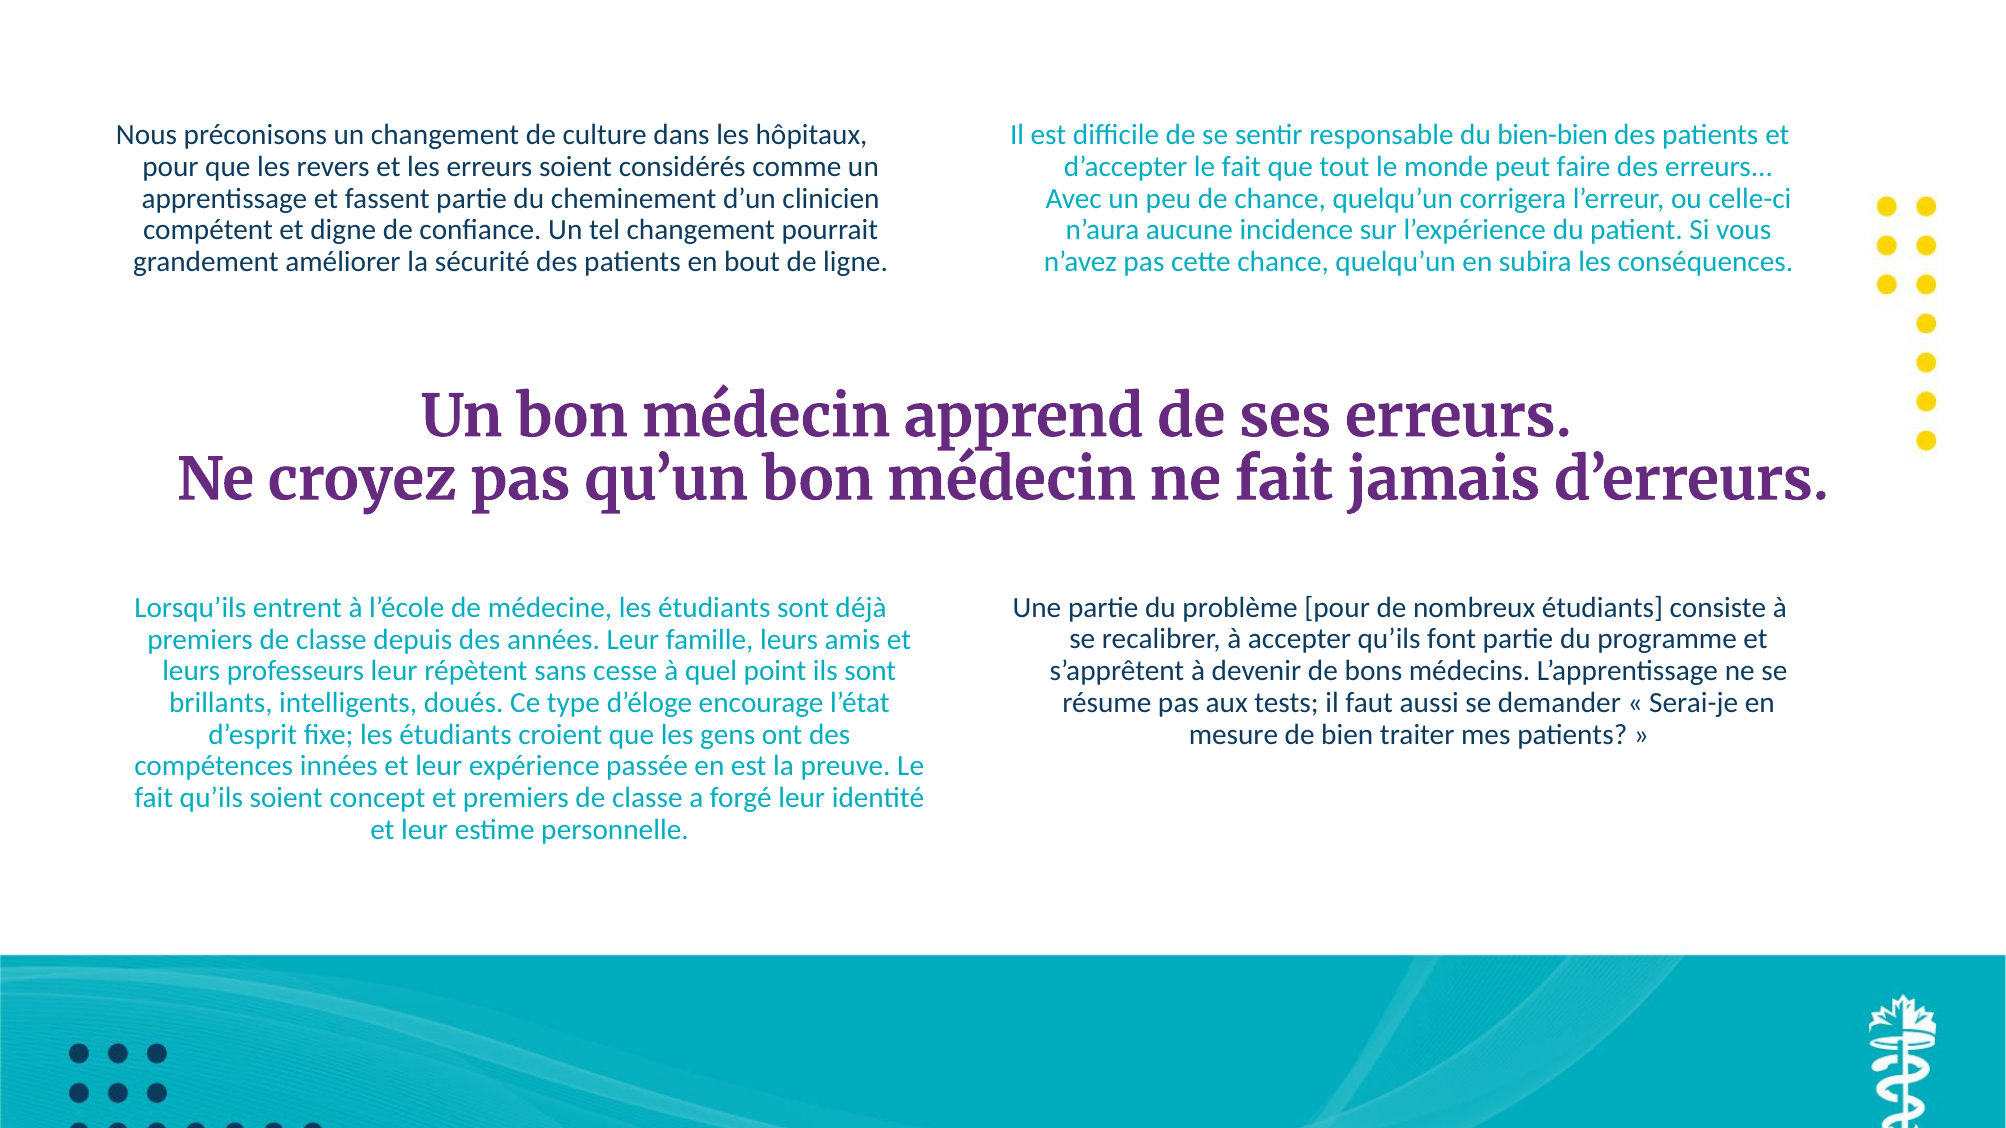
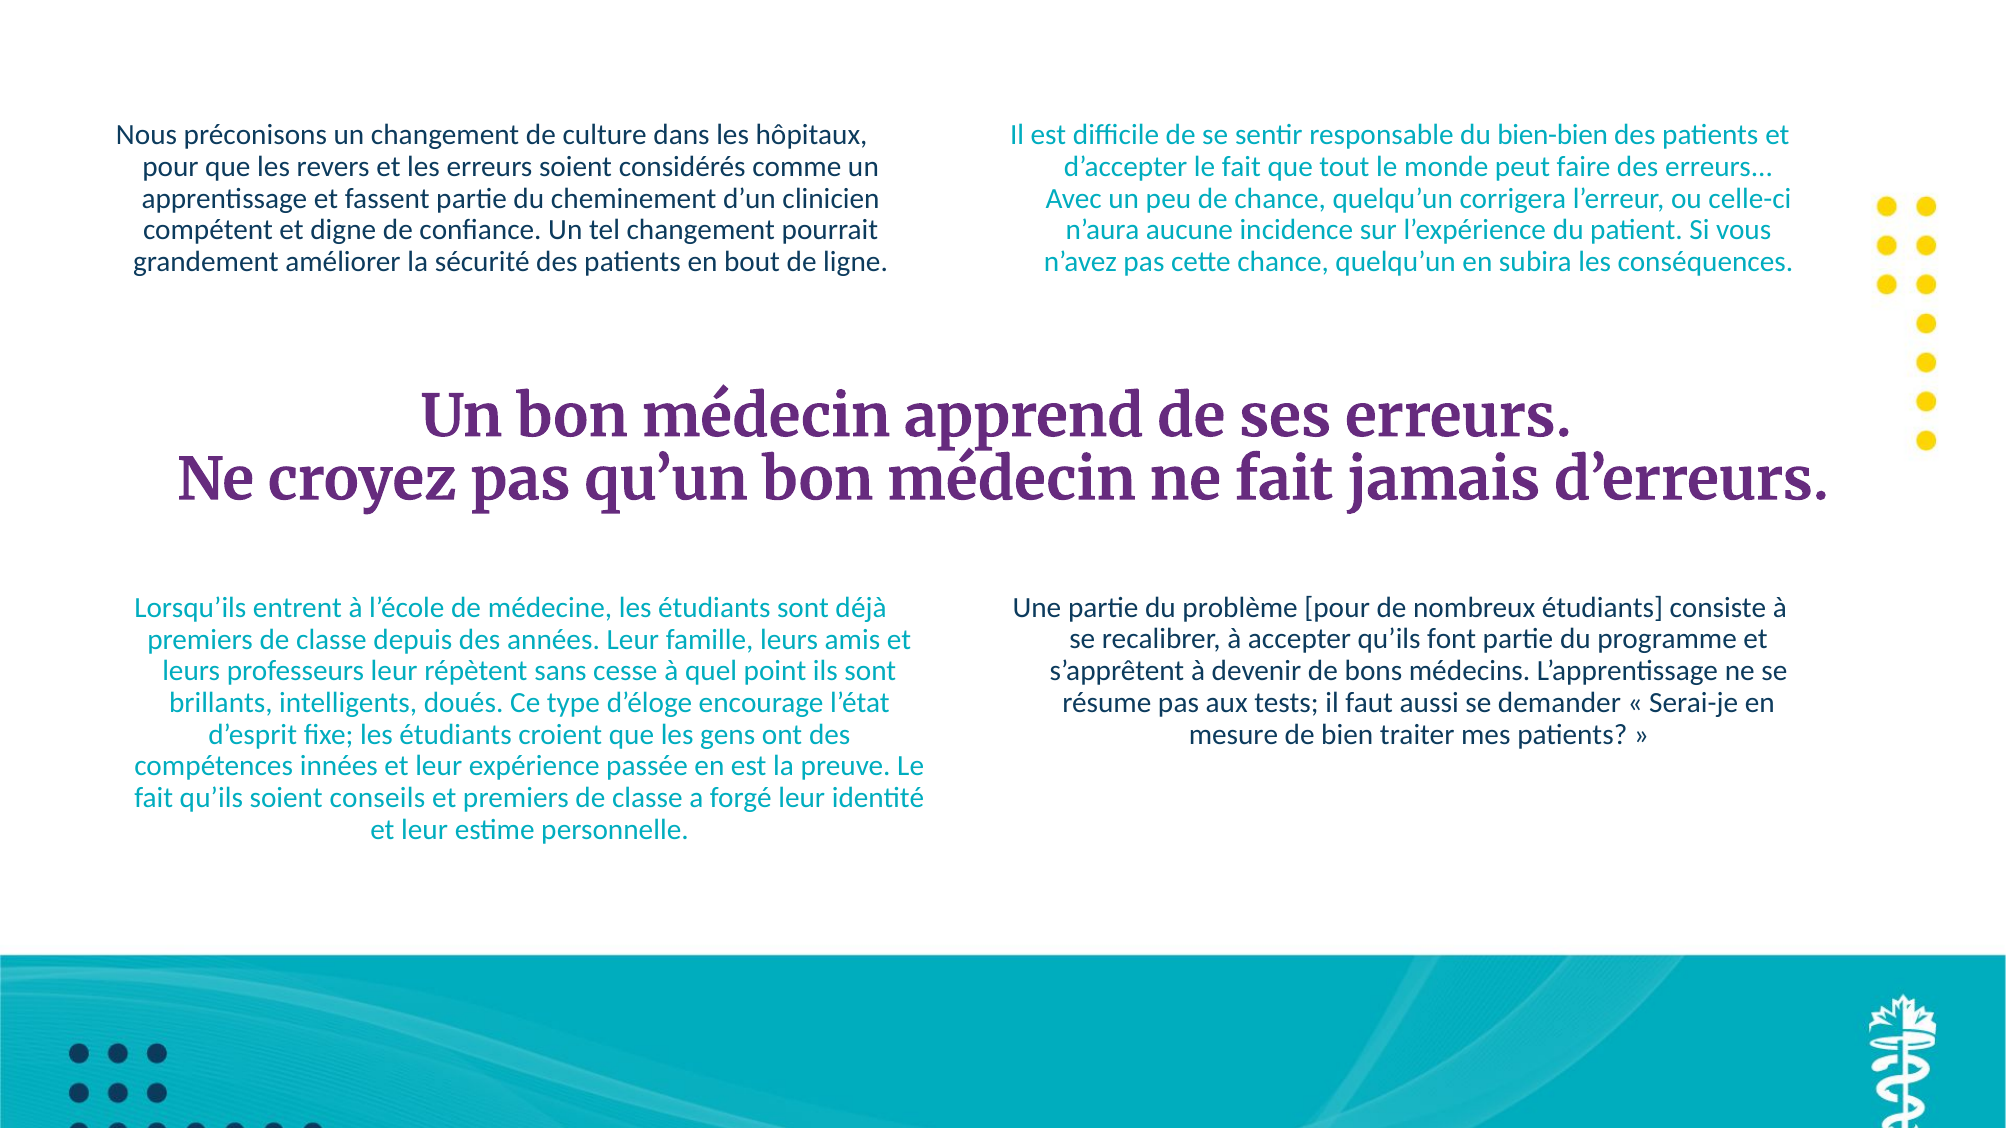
concept: concept -> conseils (377, 798)
